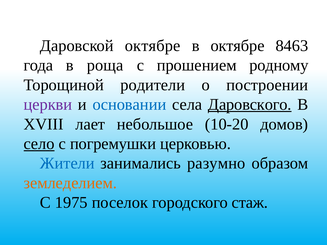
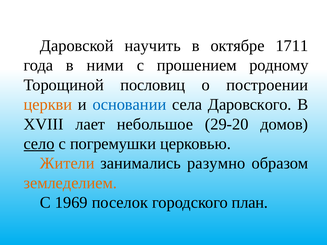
Даровской октябре: октябре -> научить (153, 46)
8463: 8463 -> 1711 (292, 46)
роща: роща -> ними (105, 65)
родители: родители -> пословиц (153, 85)
церкви colour: purple -> orange (48, 105)
Даровского underline: present -> none (250, 105)
10-20: 10-20 -> 29-20 (227, 124)
Жители colour: blue -> orange (67, 163)
1975: 1975 -> 1969 (71, 203)
стаж: стаж -> план (250, 203)
